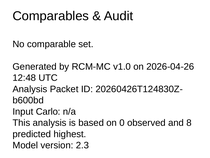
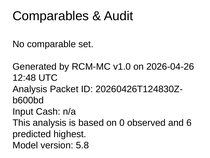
Carlo: Carlo -> Cash (48, 111)
8: 8 -> 6 (189, 122)
2.3: 2.3 -> 5.8 (82, 145)
